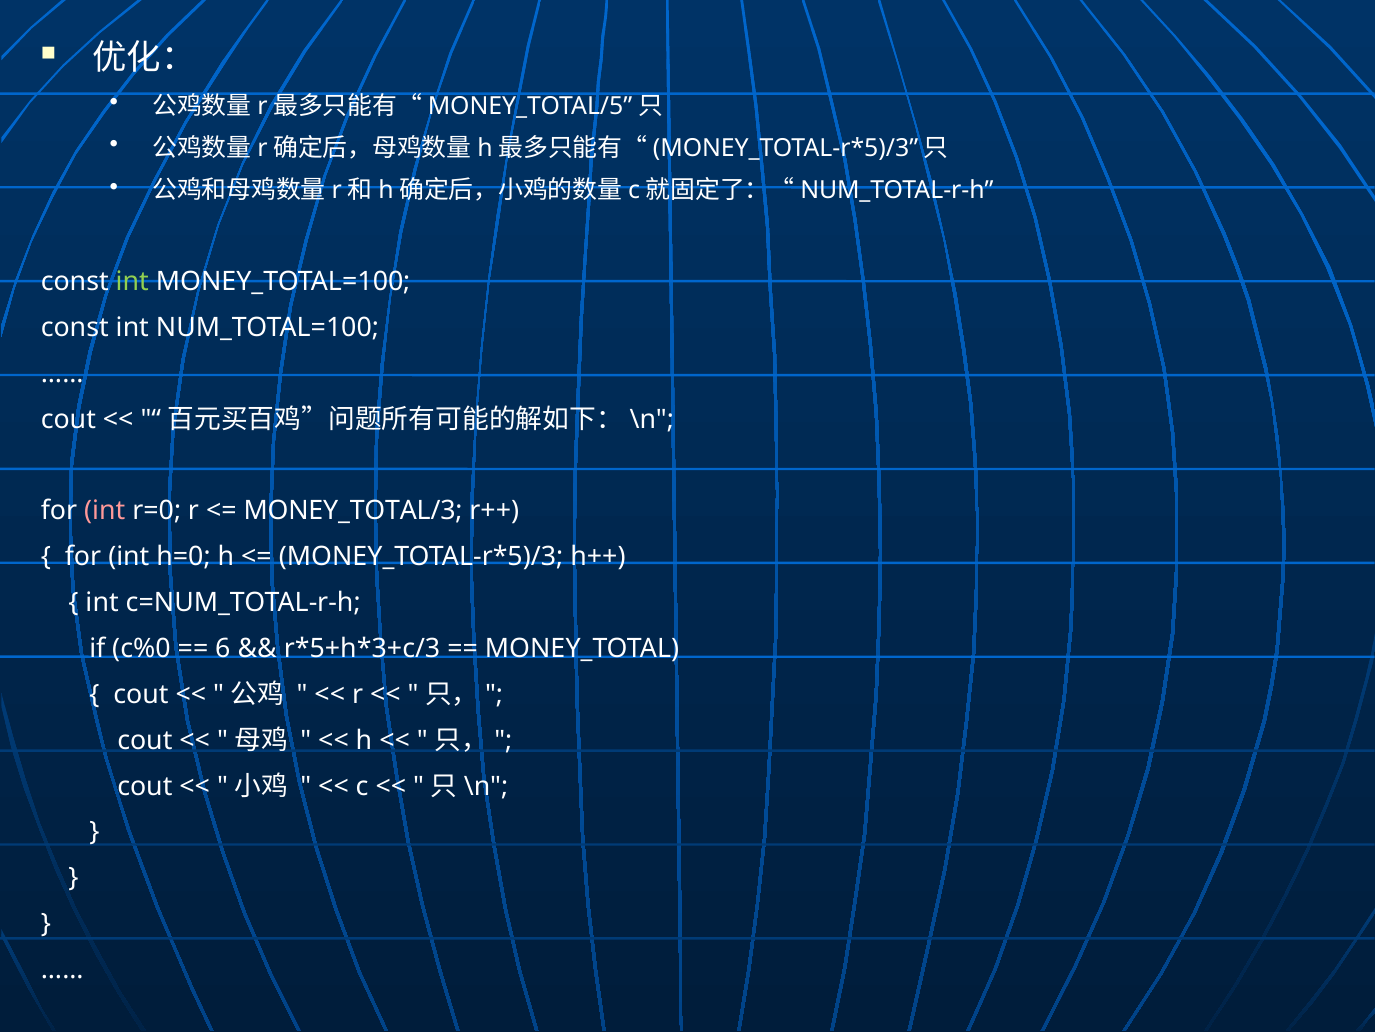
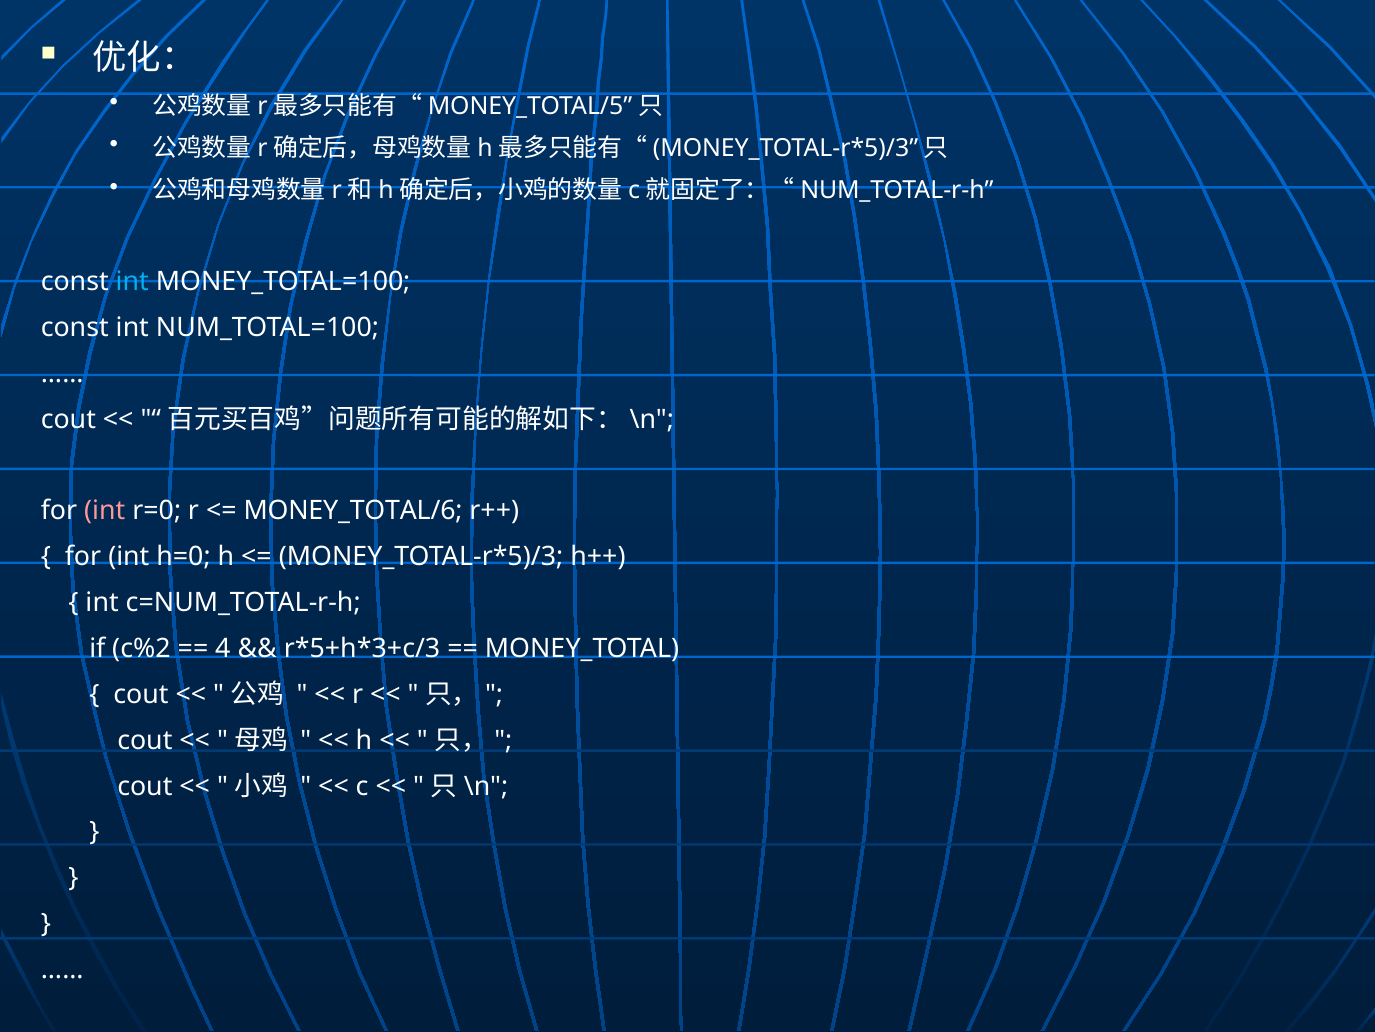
int colour: light green -> light blue (132, 281)
MONEY_TOTAL/3: MONEY_TOTAL/3 -> MONEY_TOTAL/6 (353, 511)
c%0: c%0 -> c%2 (141, 648)
6: 6 -> 4 (223, 648)
